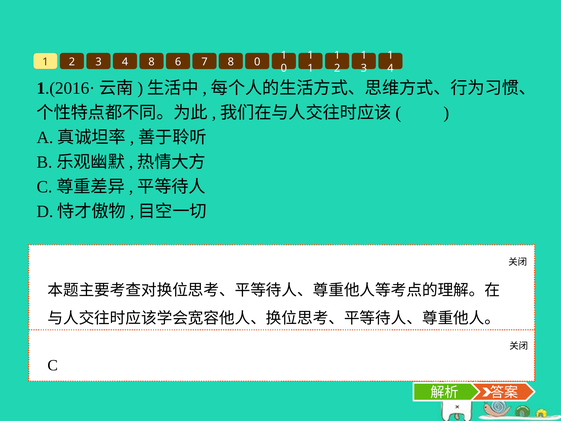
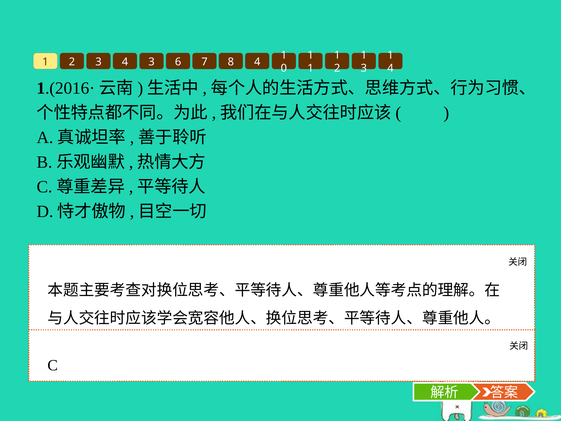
4 8: 8 -> 3 (152, 62)
8 0: 0 -> 4 (257, 62)
